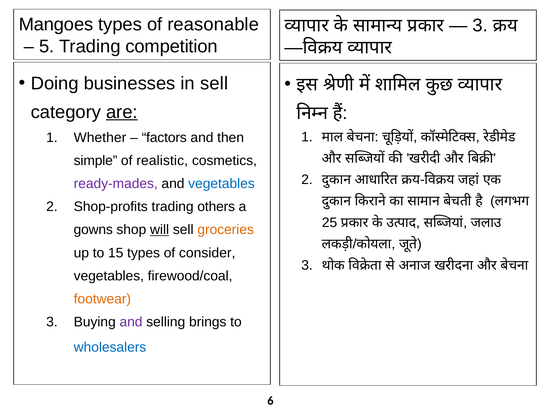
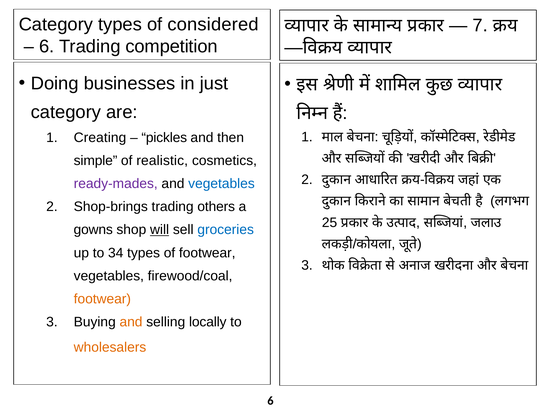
Mangoes: Mangoes -> Category (56, 25)
reasonable: reasonable -> considered (213, 25)
3: 3 -> 7 (480, 26)
5: 5 -> 6 (47, 47)
in sell: sell -> just (214, 84)
are underline: present -> none (122, 112)
Whether: Whether -> Creating (100, 138)
factors: factors -> pickles (164, 138)
Shop-profits: Shop-profits -> Shop-brings (111, 207)
groceries colour: orange -> blue (226, 230)
15: 15 -> 34 (116, 253)
of consider: consider -> footwear (207, 253)
and colour: purple -> orange (131, 322)
brings: brings -> locally (208, 322)
wholesalers colour: blue -> orange (110, 348)
